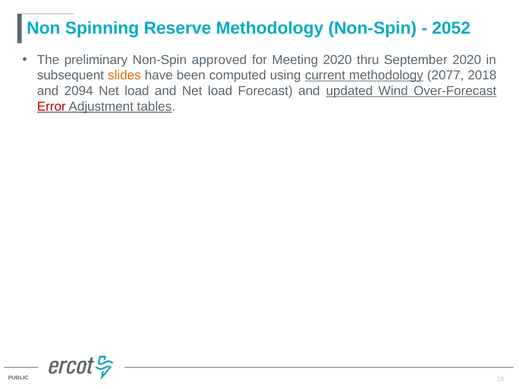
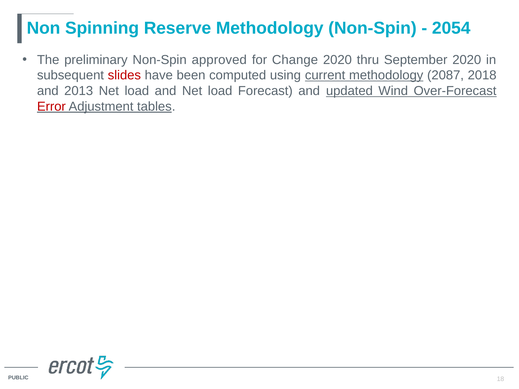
2052: 2052 -> 2054 (451, 28)
Meeting: Meeting -> Change (295, 60)
slides colour: orange -> red (124, 75)
2077: 2077 -> 2087 (446, 75)
2094: 2094 -> 2013 (79, 91)
